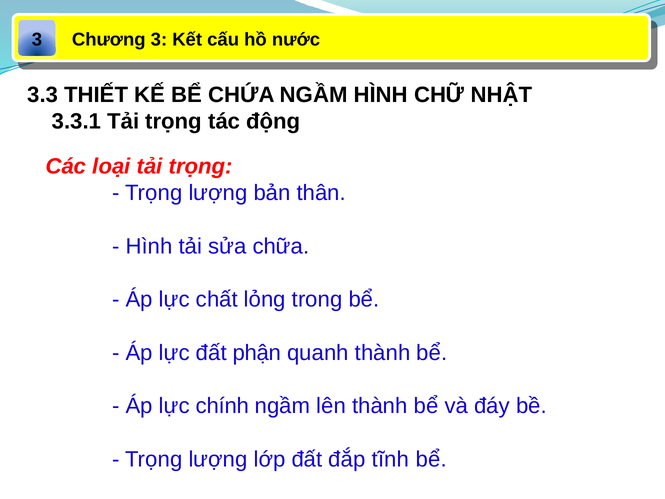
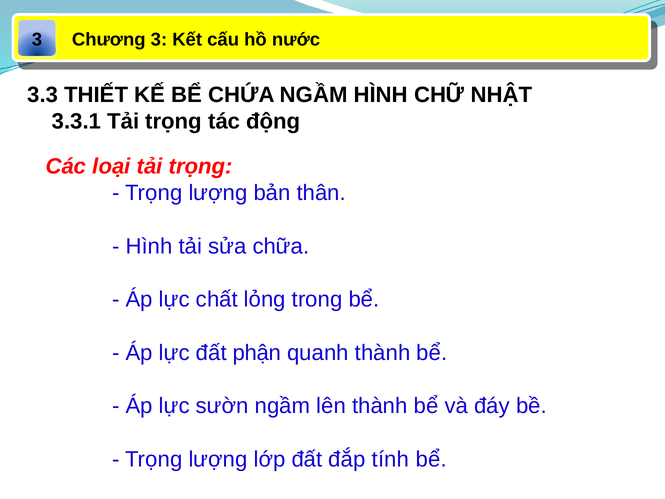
chính: chính -> sườn (222, 406)
tĩnh: tĩnh -> tính (391, 459)
